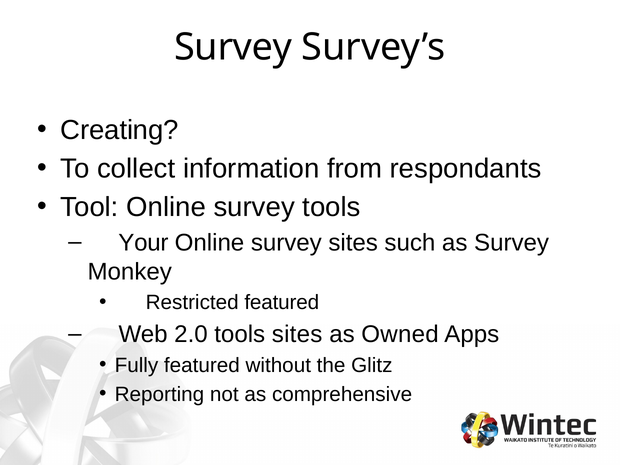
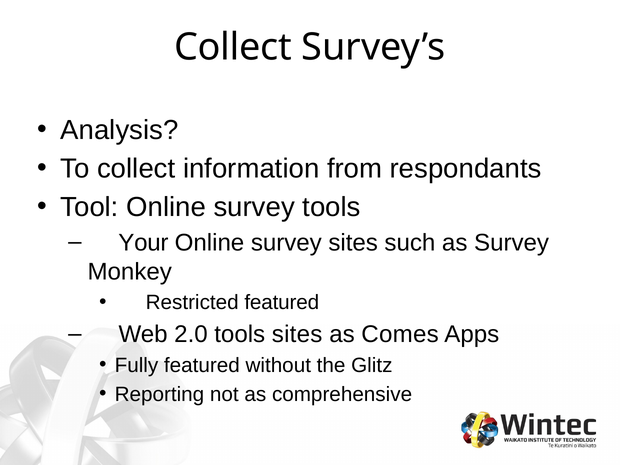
Survey: Survey -> Collect (233, 47)
Creating: Creating -> Analysis (119, 130)
Owned: Owned -> Comes (400, 335)
